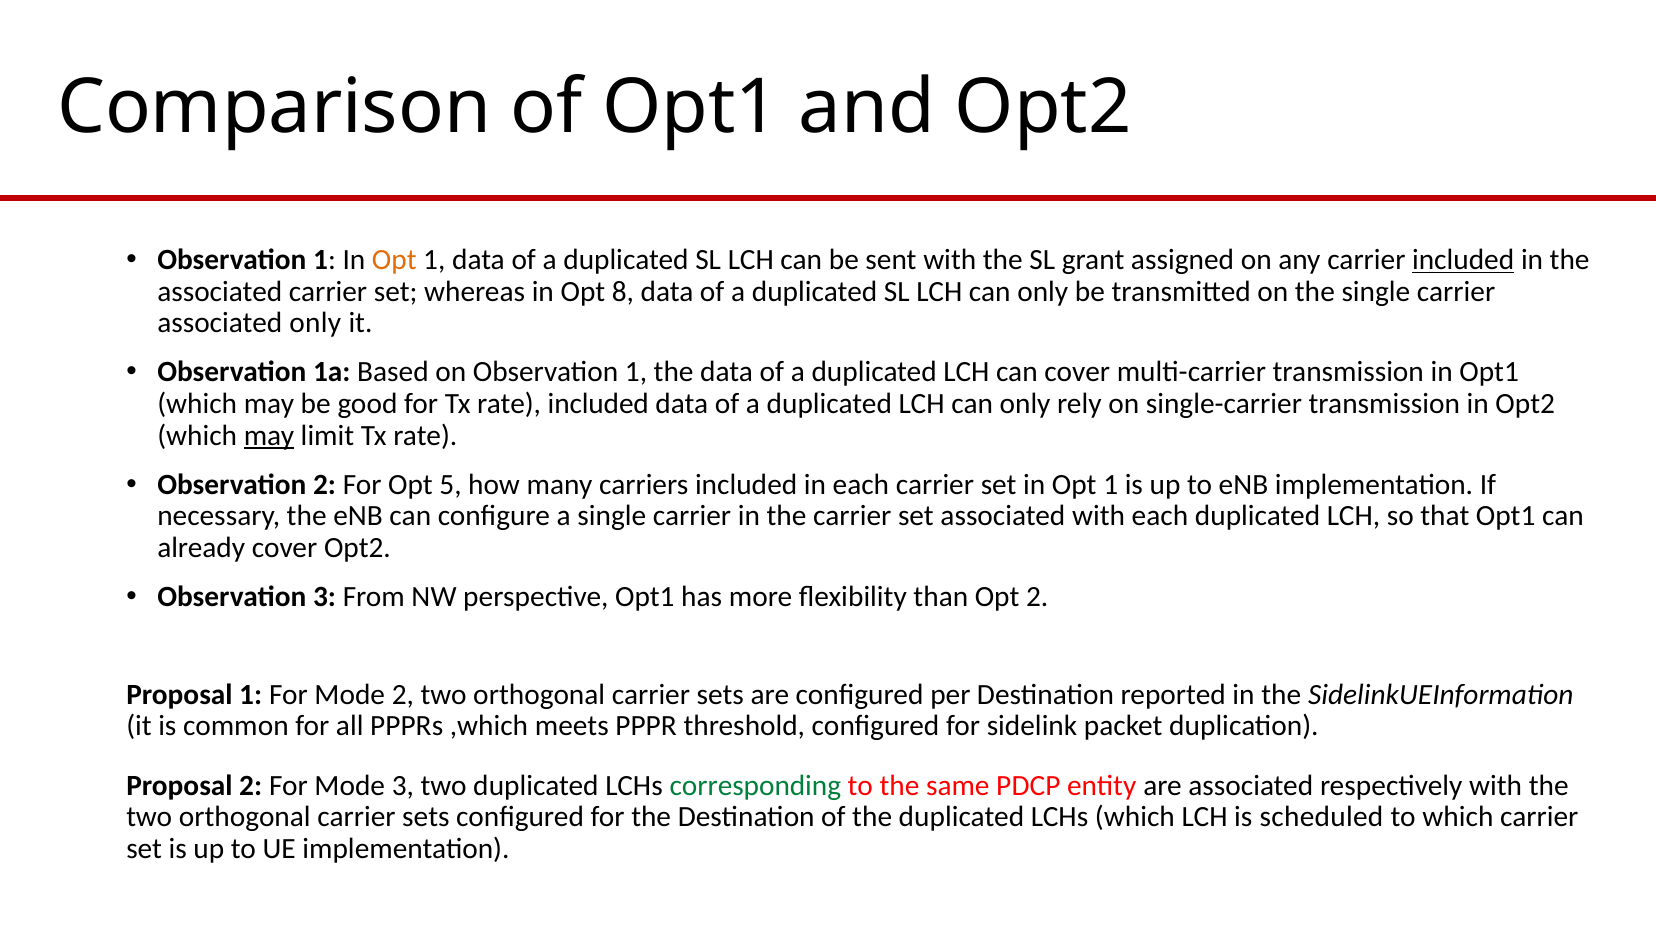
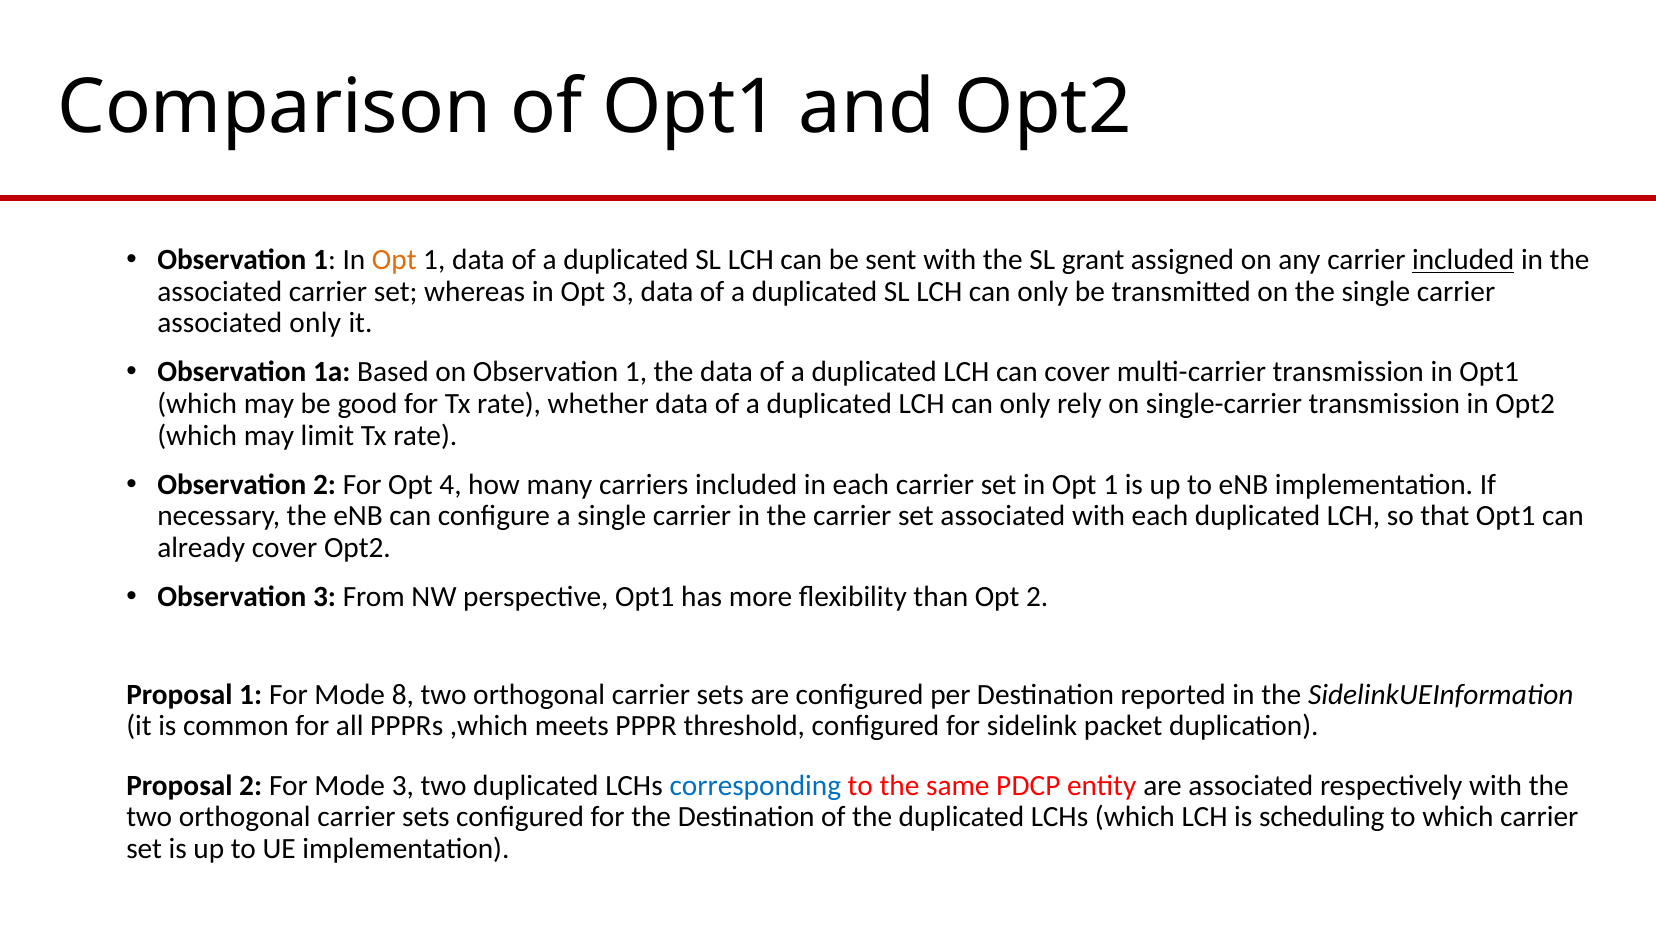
Opt 8: 8 -> 3 (623, 292)
rate included: included -> whether (598, 404)
may underline: present -> none (269, 436)
5: 5 -> 4 (451, 485)
Mode 2: 2 -> 8 (403, 695)
corresponding colour: green -> blue (755, 786)
scheduled: scheduled -> scheduling (1322, 818)
